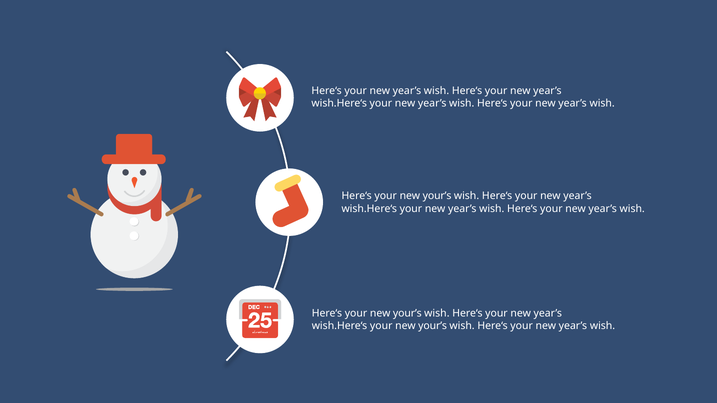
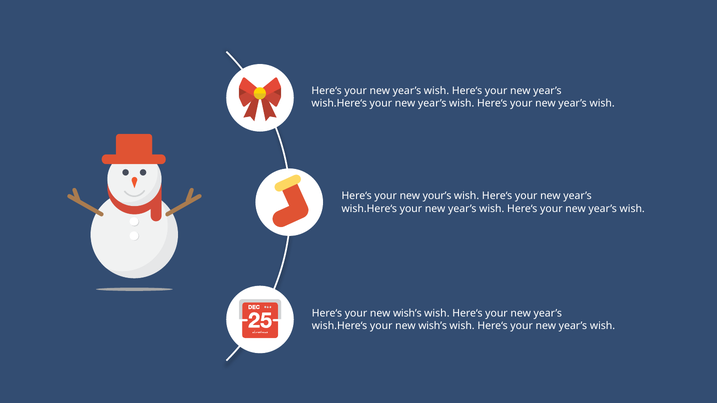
your’s: your’s -> wish’s (407, 314)
wish.Here‘s your new your’s: your’s -> wish’s (433, 326)
